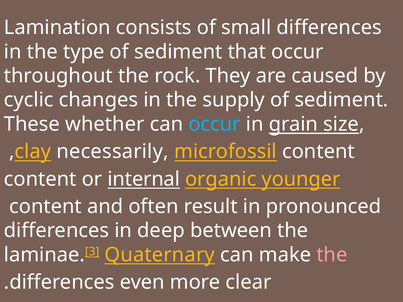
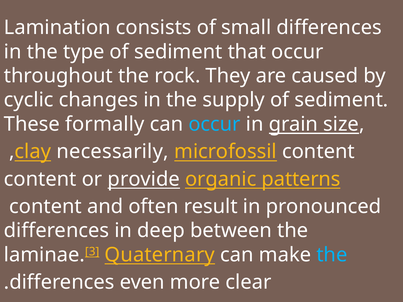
whether: whether -> formally (105, 124)
internal: internal -> provide (144, 179)
younger: younger -> patterns (301, 179)
the colour: pink -> light blue (332, 255)
